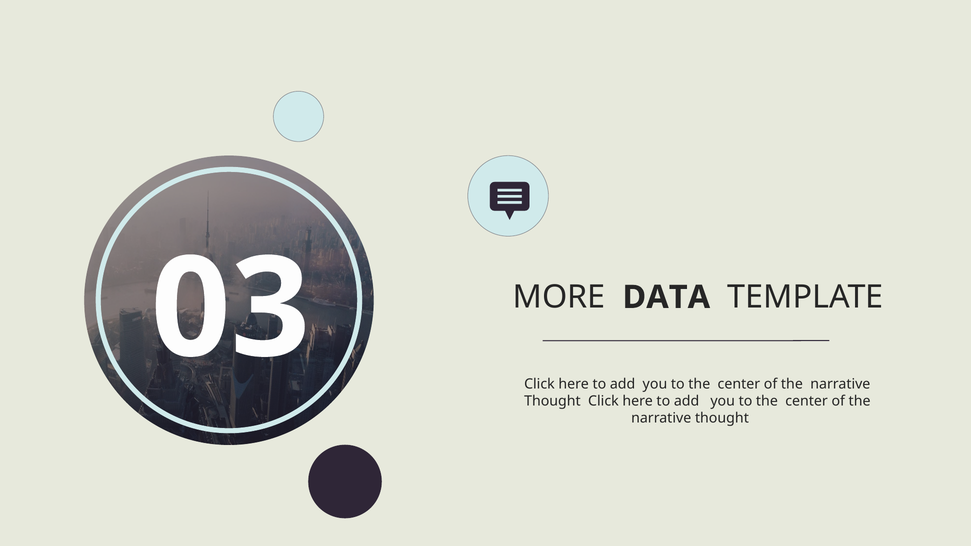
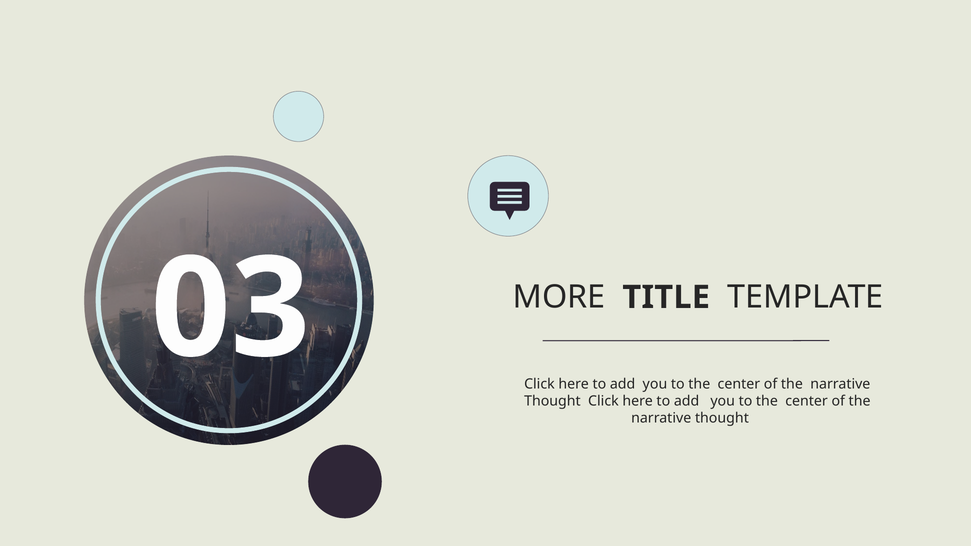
DATA: DATA -> TITLE (666, 297)
